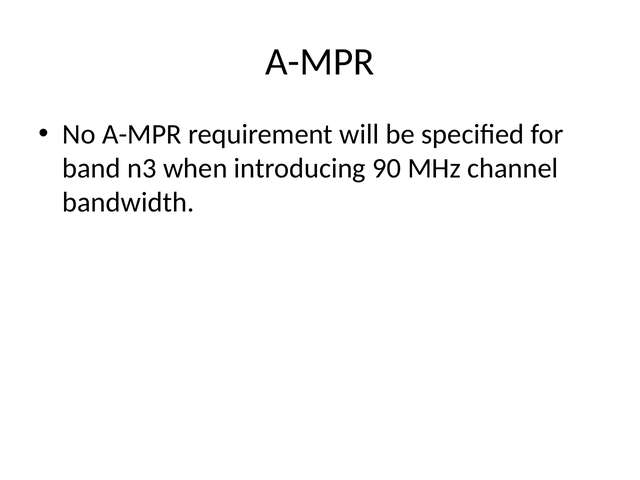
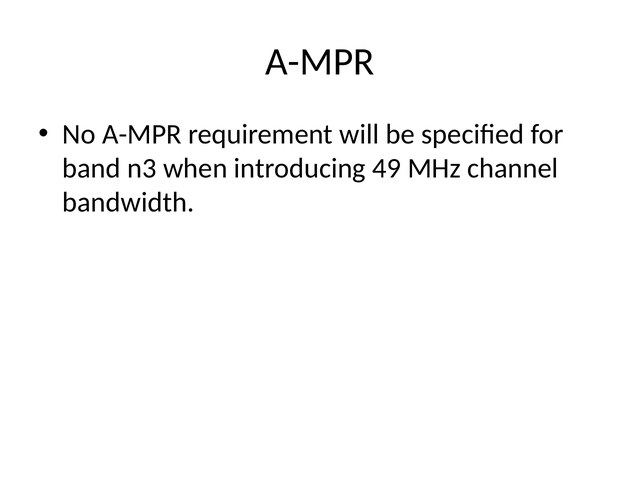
90: 90 -> 49 (387, 168)
